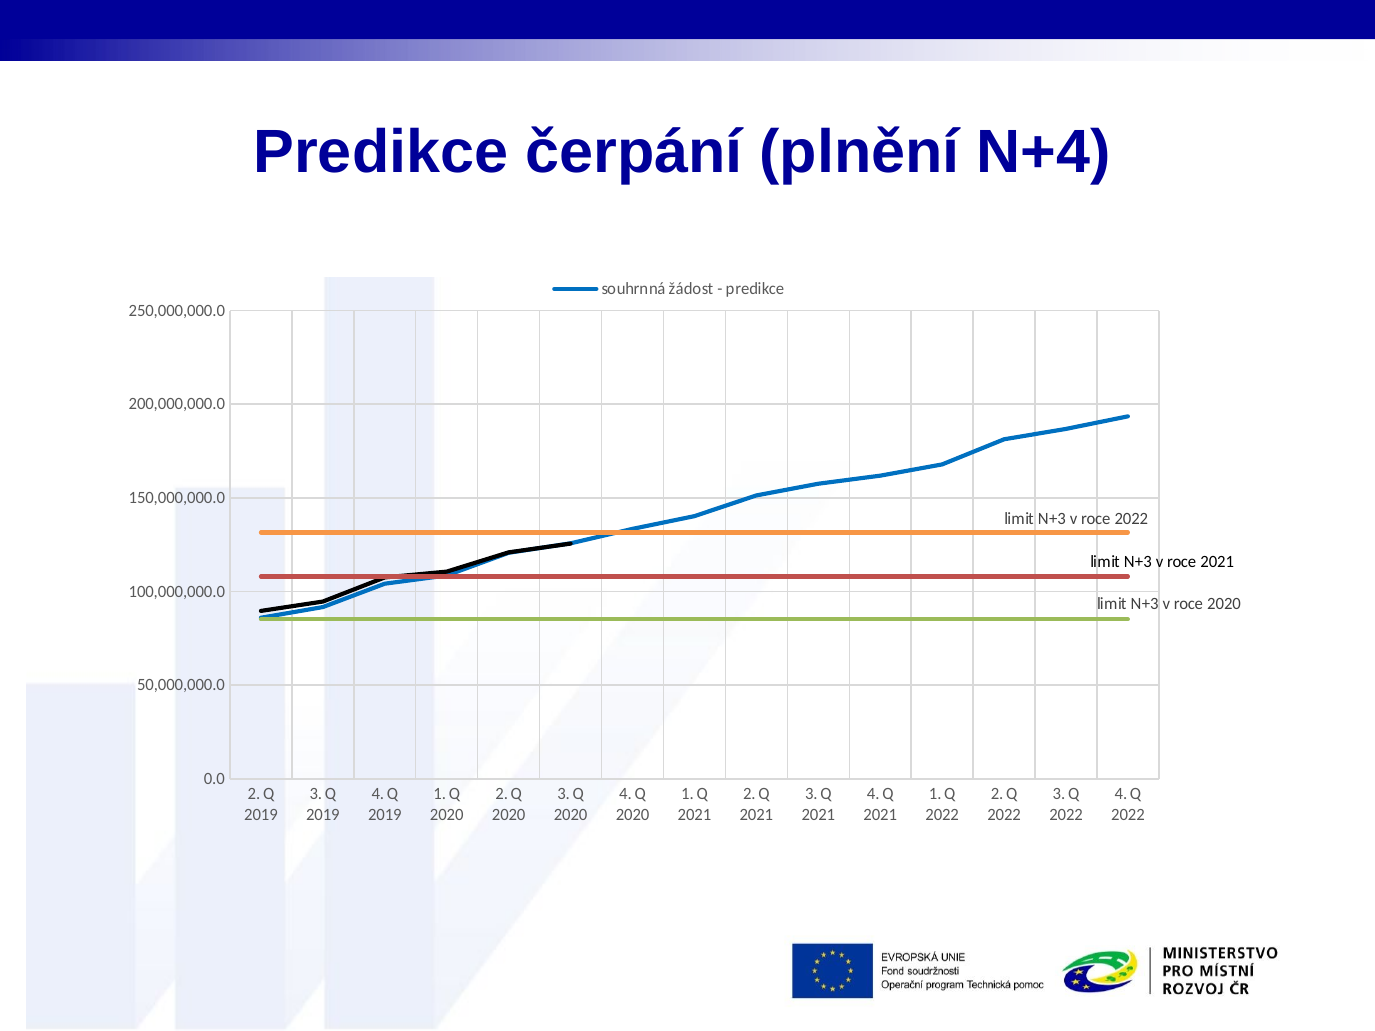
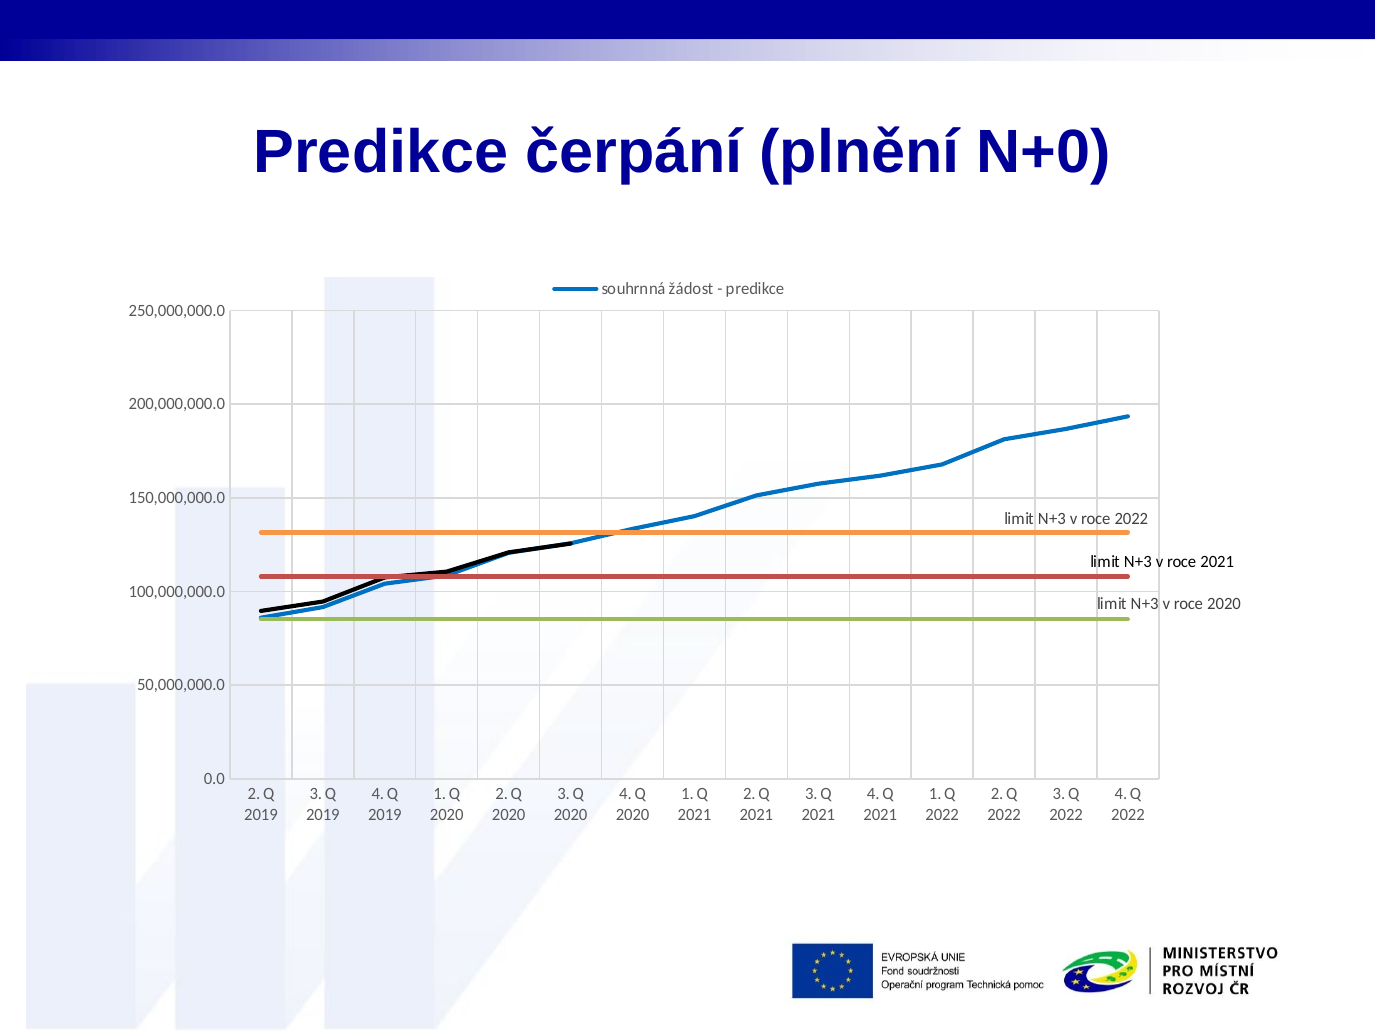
N+4: N+4 -> N+0 (1044, 152)
